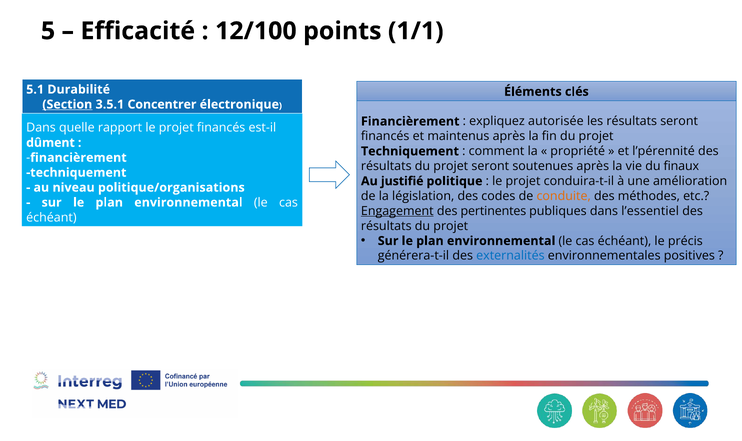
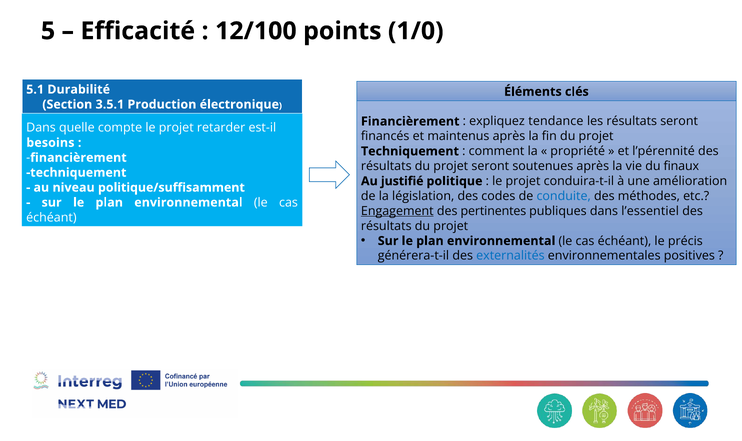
1/1: 1/1 -> 1/0 (416, 31)
Section underline: present -> none (67, 105)
Concentrer: Concentrer -> Production (162, 105)
autorisée: autorisée -> tendance (556, 122)
rapport: rapport -> compte (120, 128)
projet financés: financés -> retarder (221, 128)
dûment: dûment -> besoins (50, 143)
politique/organisations: politique/organisations -> politique/suffisamment (171, 188)
conduite colour: orange -> blue (564, 196)
